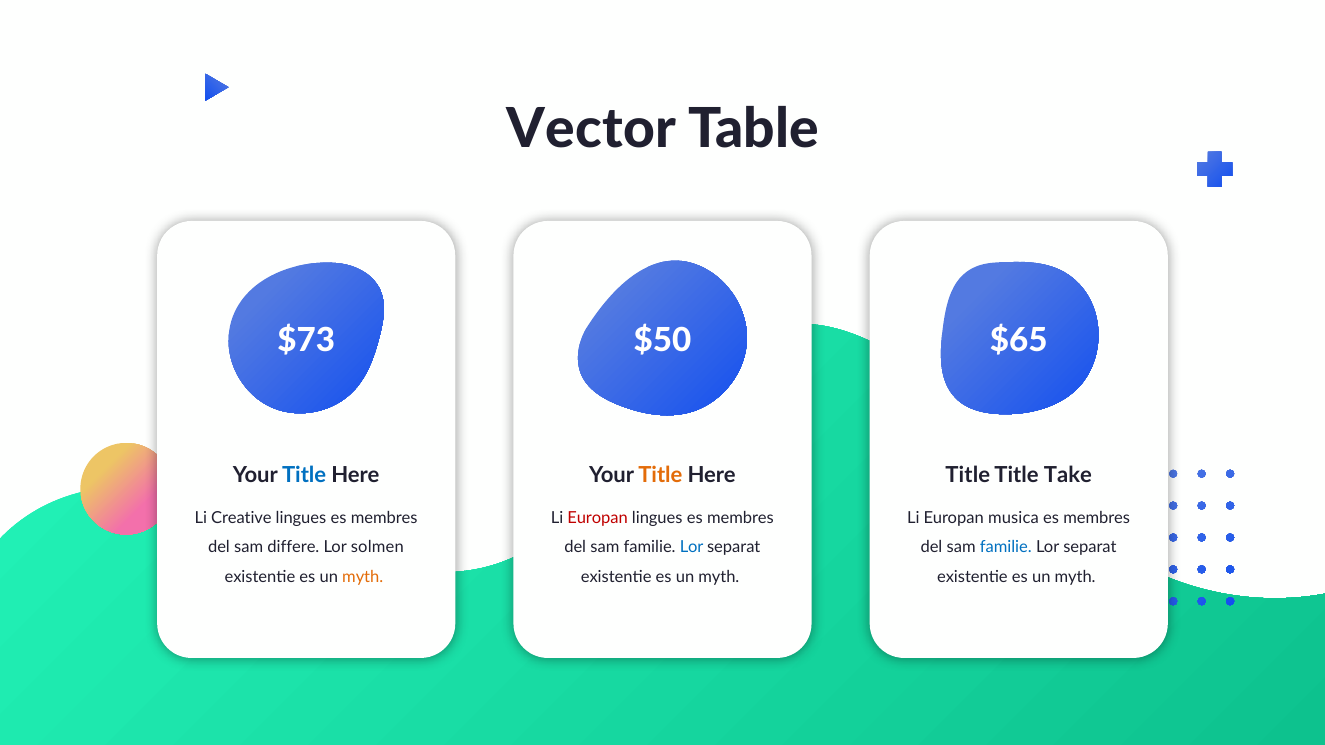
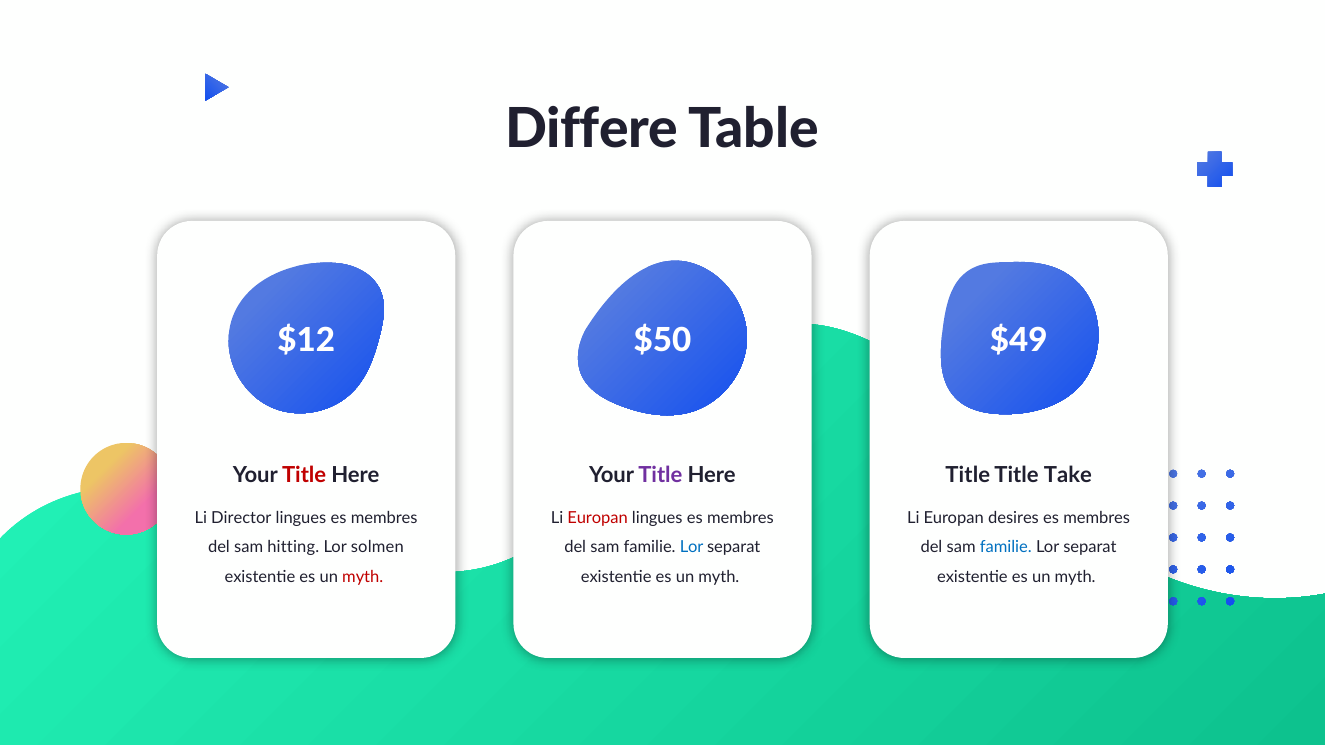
Vector: Vector -> Differe (592, 129)
$73: $73 -> $12 (306, 340)
$65: $65 -> $49 (1019, 340)
Title colour: blue -> red (304, 475)
Title colour: orange -> purple (660, 475)
Creative: Creative -> Director (241, 518)
musica: musica -> desires (1013, 518)
differe: differe -> hitting (293, 548)
myth colour: orange -> red (363, 577)
